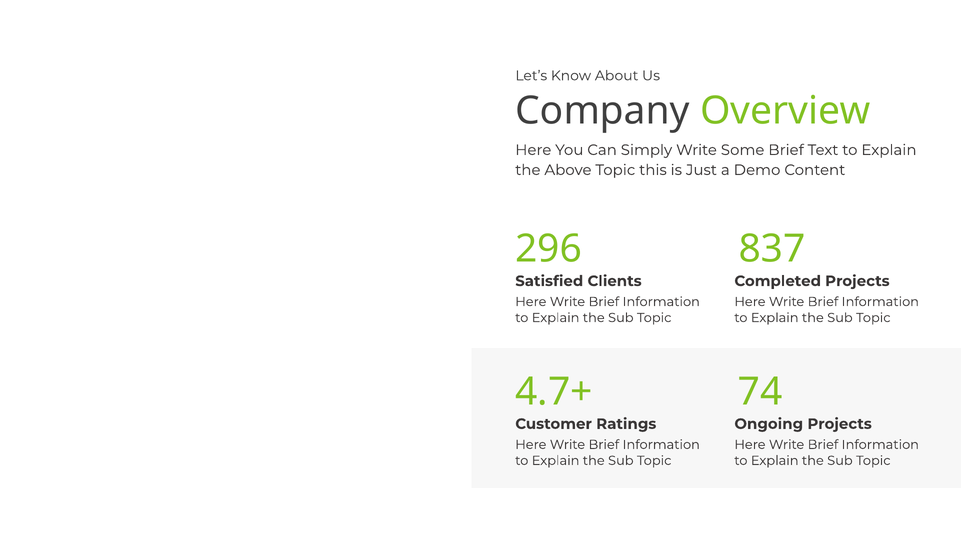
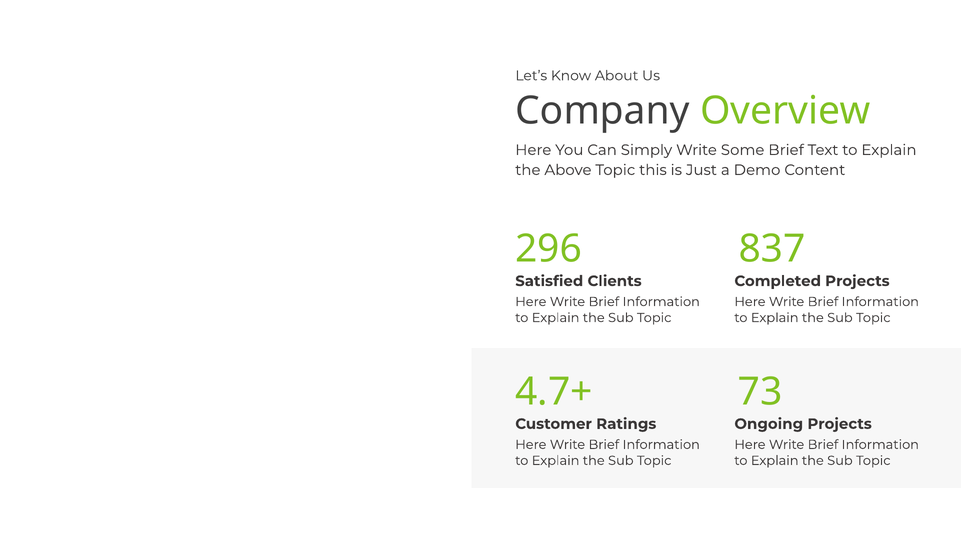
74: 74 -> 73 (760, 392)
